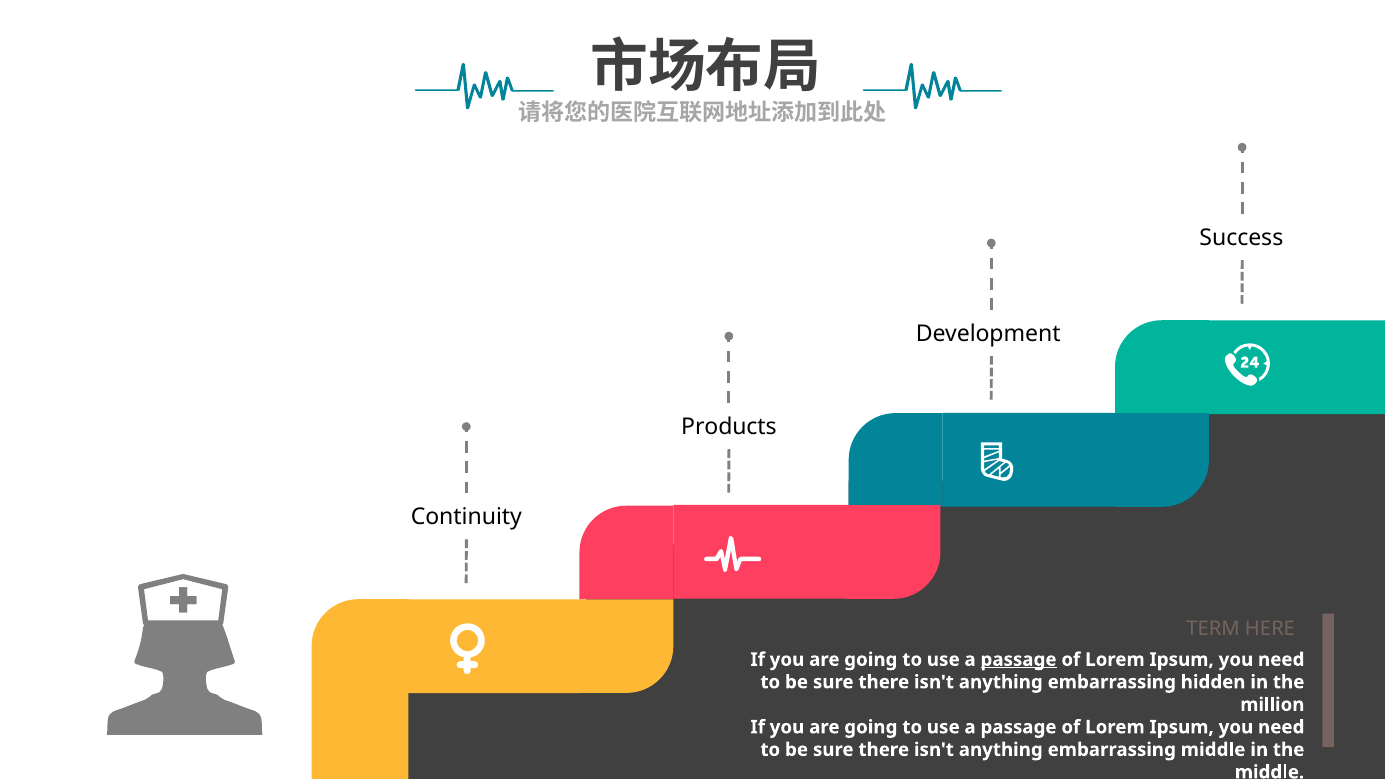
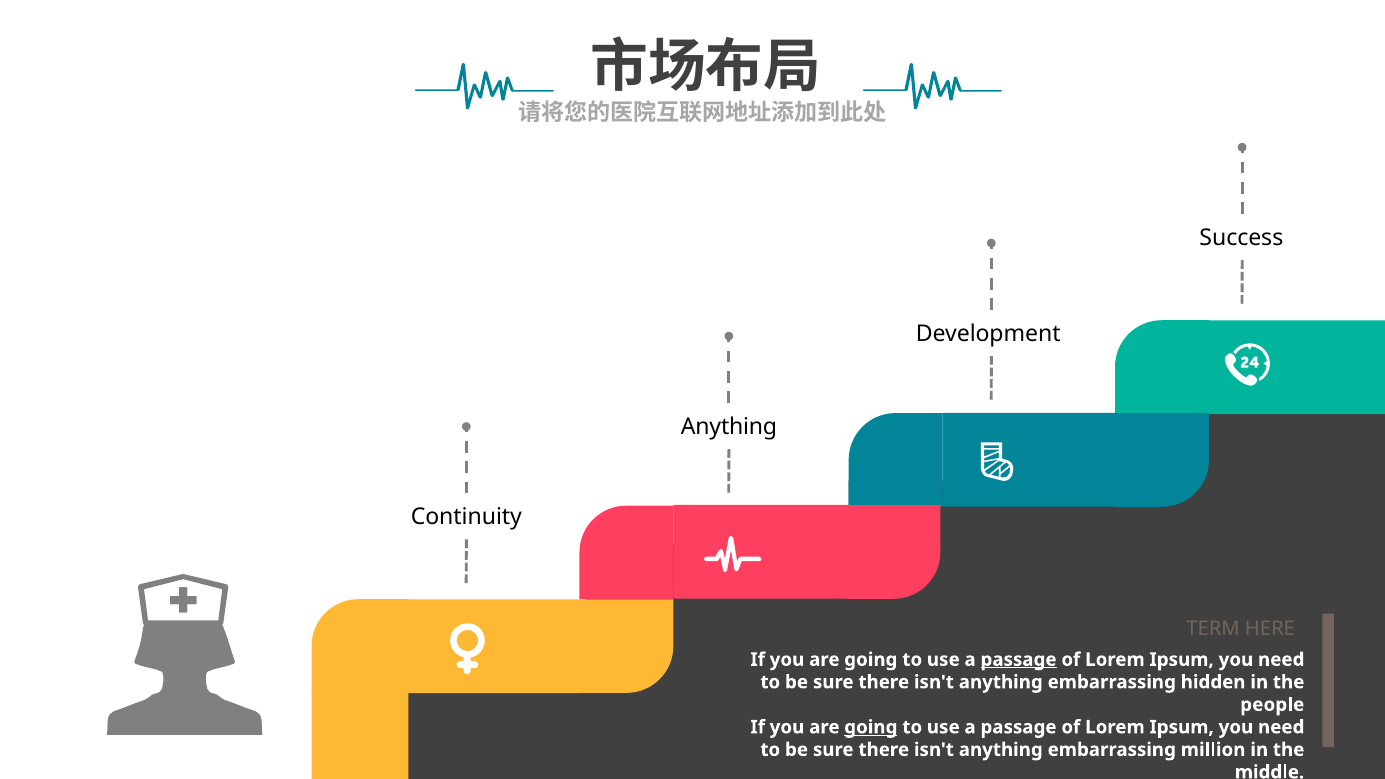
Products: Products -> Anything (729, 427)
million: million -> people (1272, 705)
going underline: none -> present (871, 727)
embarrassing middle: middle -> million (1213, 750)
